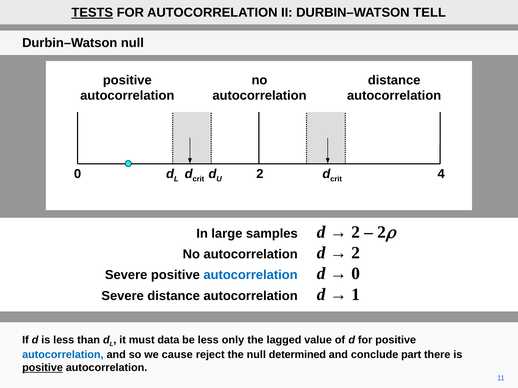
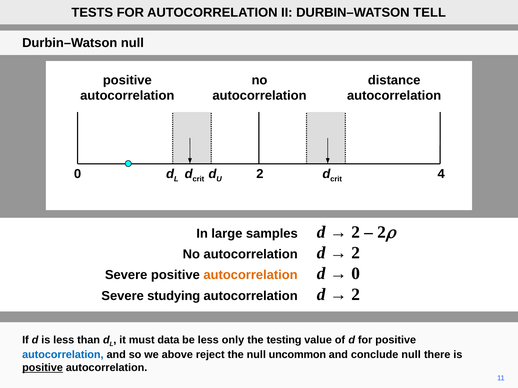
TESTS underline: present -> none (92, 13)
autocorrelation colour: blue -> orange (251, 275)
Severe distance: distance -> studying (174, 296)
1: 1 -> 2 (356, 295)
lagged: lagged -> testing (284, 340)
cause: cause -> above (177, 355)
determined: determined -> uncommon (297, 355)
conclude part: part -> null (411, 355)
